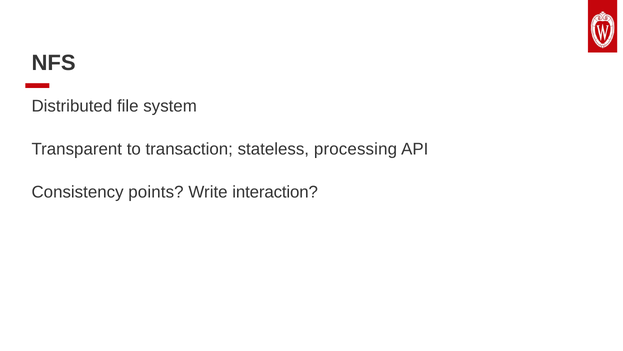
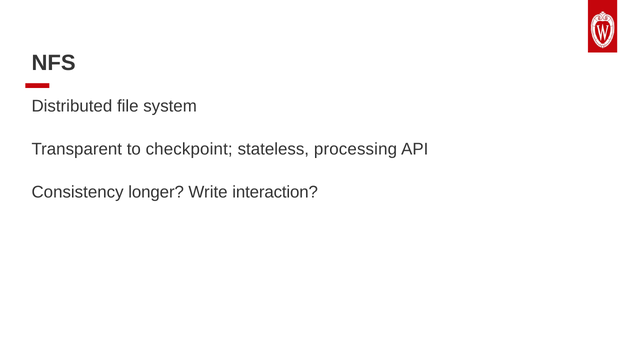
transaction: transaction -> checkpoint (189, 149)
points: points -> longer (156, 192)
